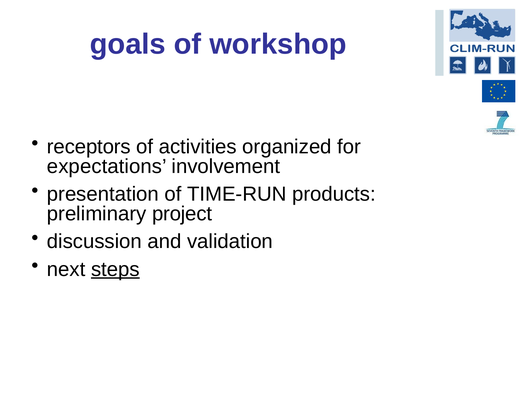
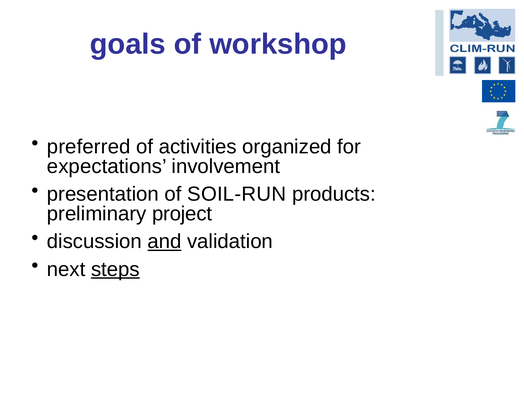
receptors: receptors -> preferred (89, 147)
TIME-RUN: TIME-RUN -> SOIL-RUN (237, 194)
and underline: none -> present (164, 242)
